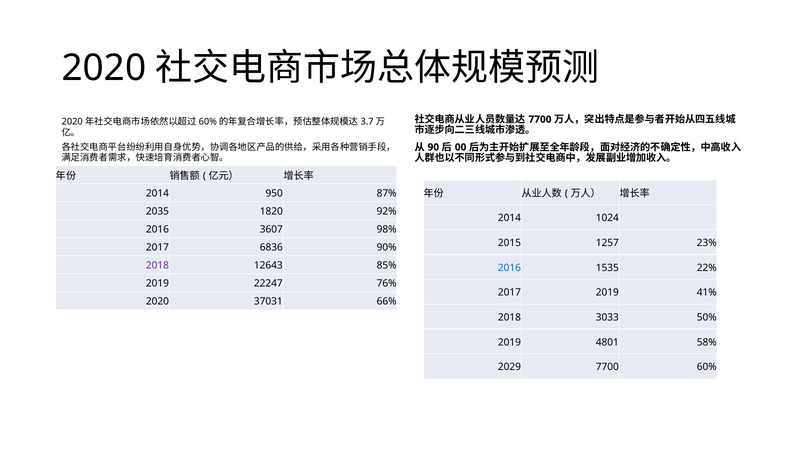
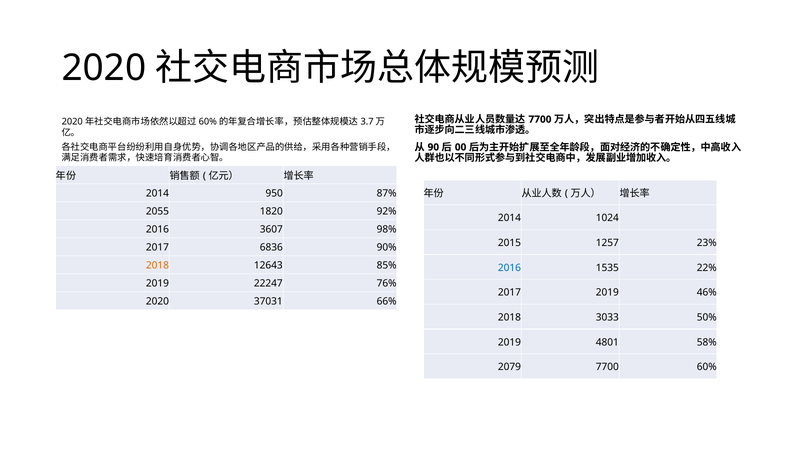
2035: 2035 -> 2055 (158, 212)
2018 colour: purple -> orange (158, 266)
41%: 41% -> 46% (707, 292)
2029: 2029 -> 2079 (509, 367)
